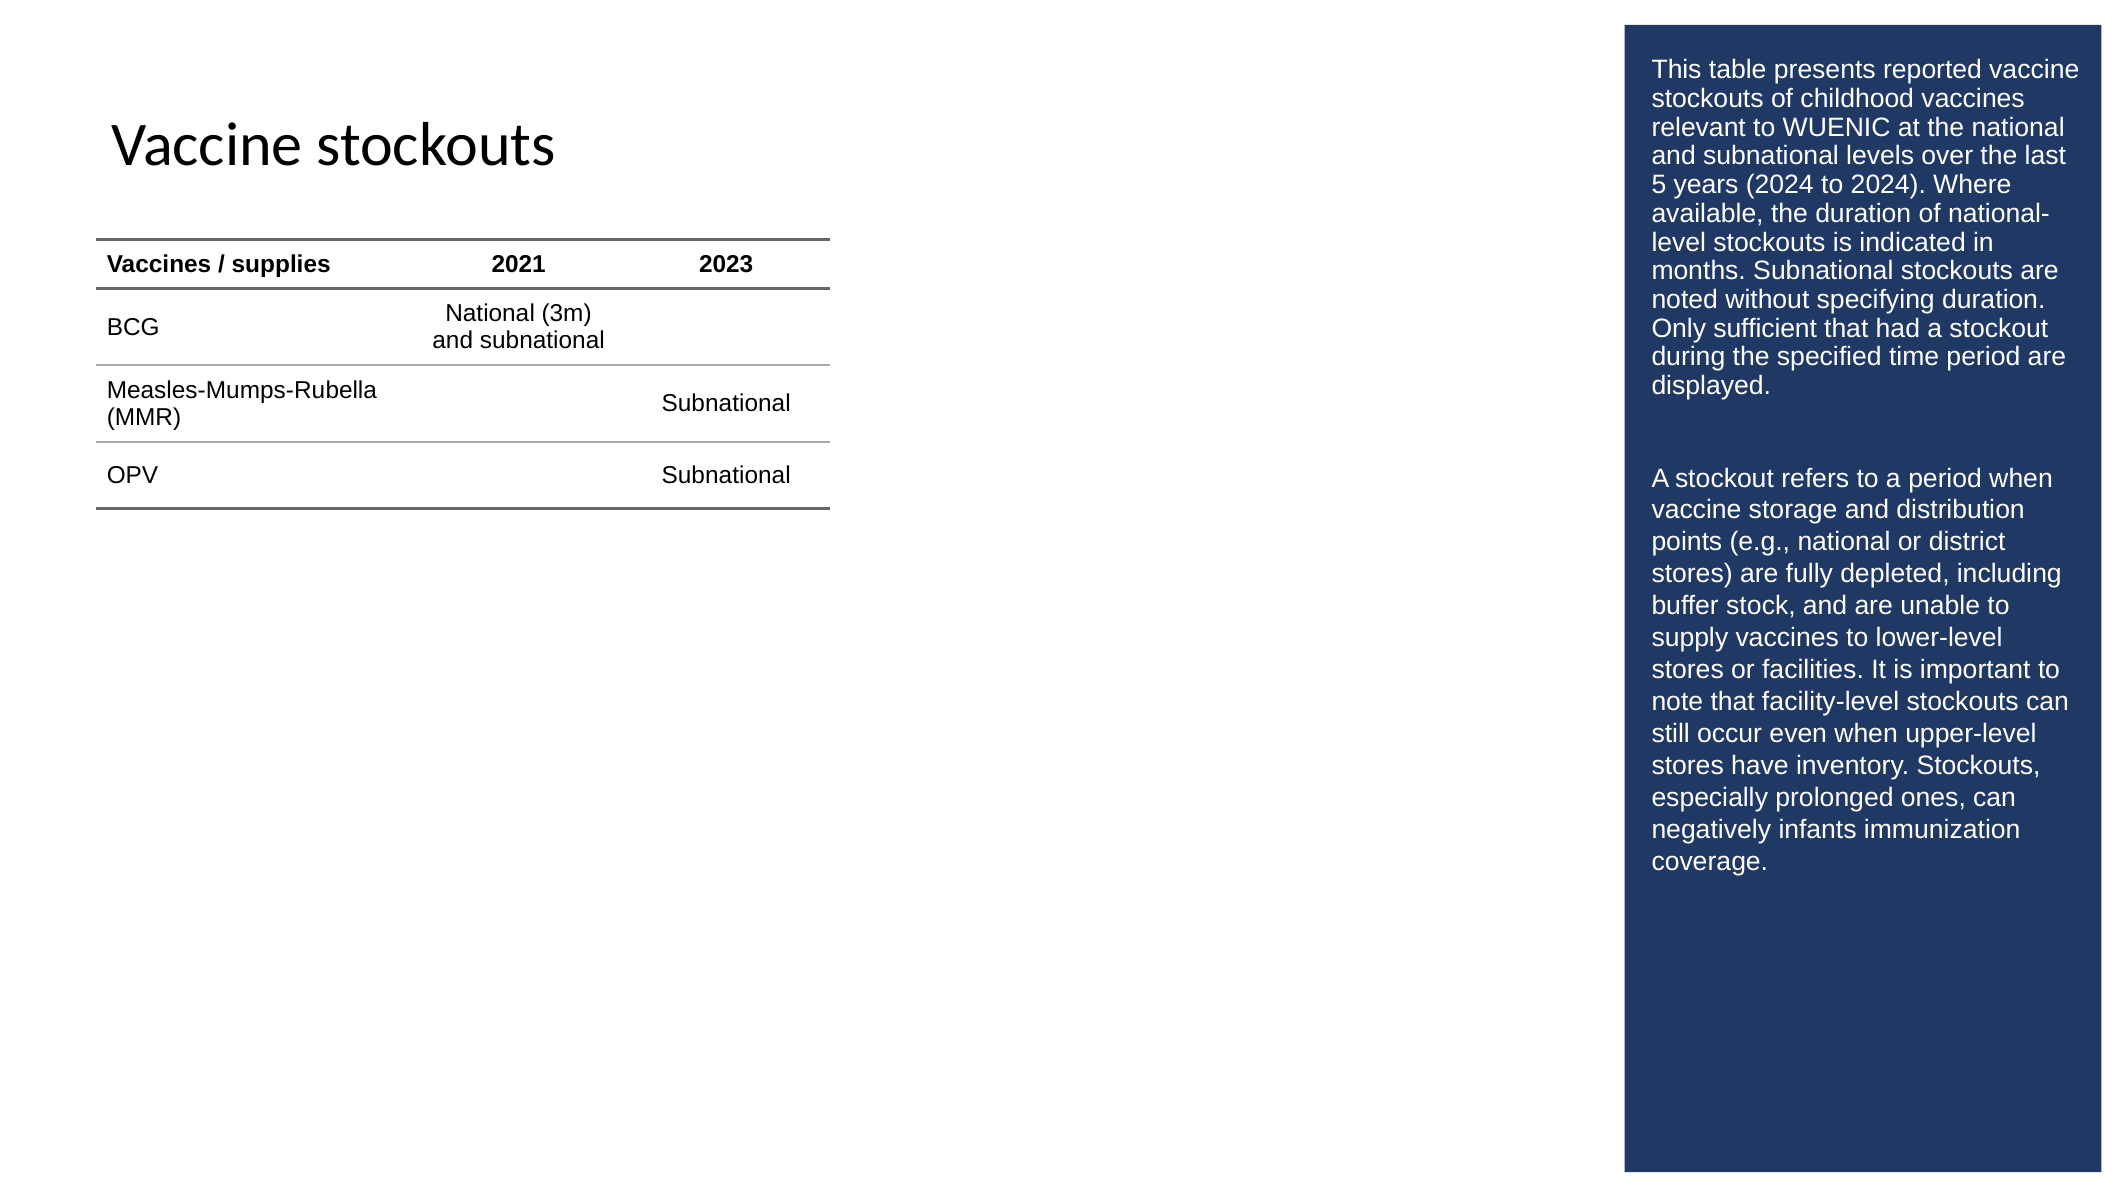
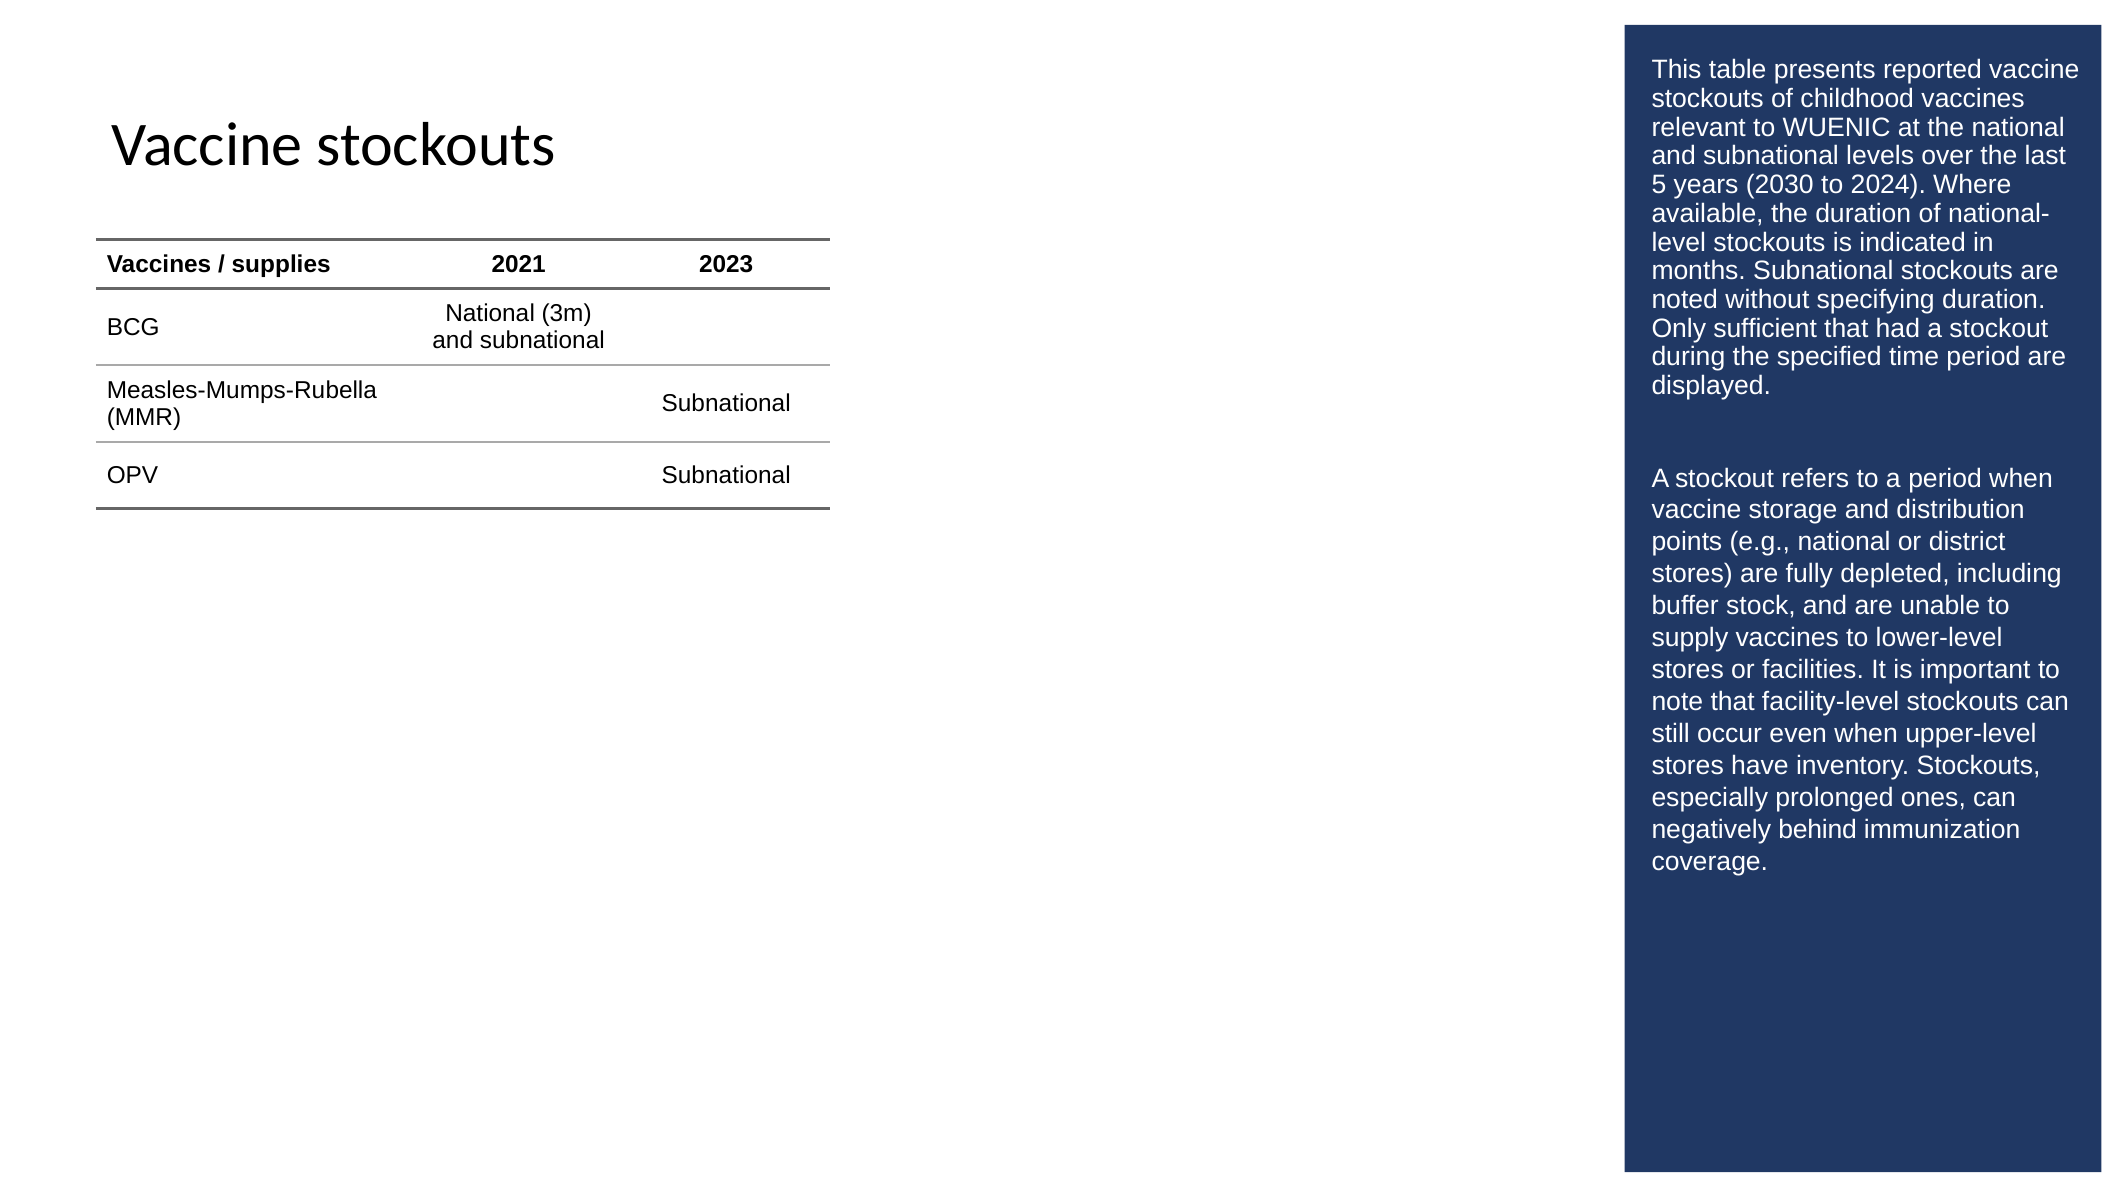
years 2024: 2024 -> 2030 (1780, 185)
infants: infants -> behind (1818, 829)
